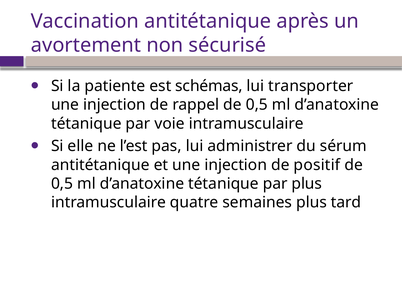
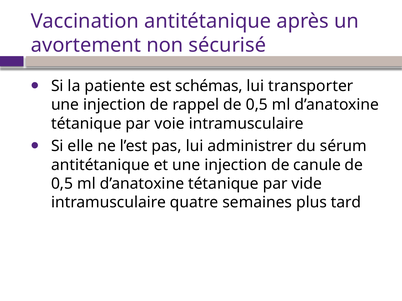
positif: positif -> canule (317, 165)
par plus: plus -> vide (307, 184)
